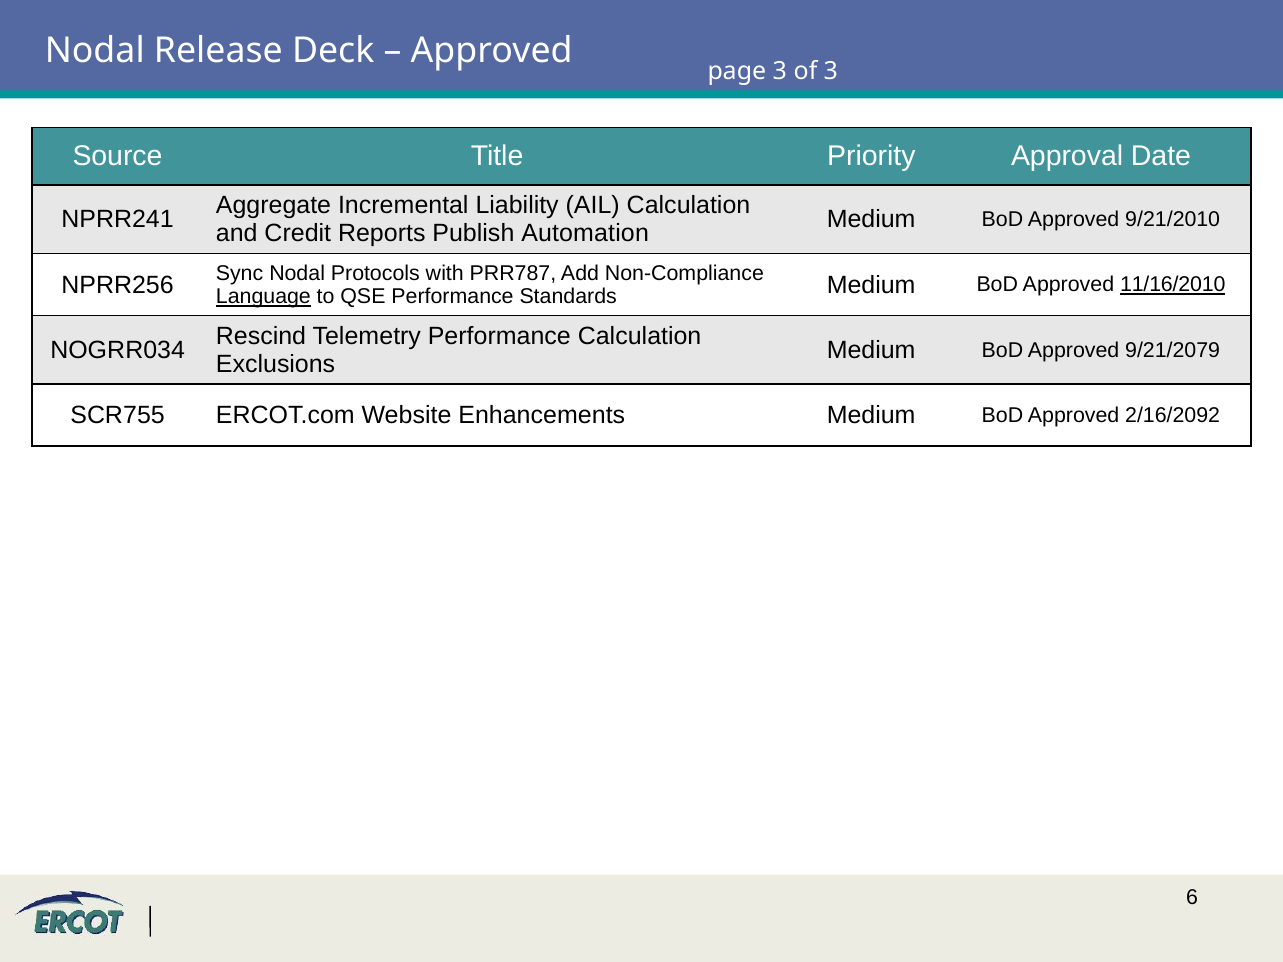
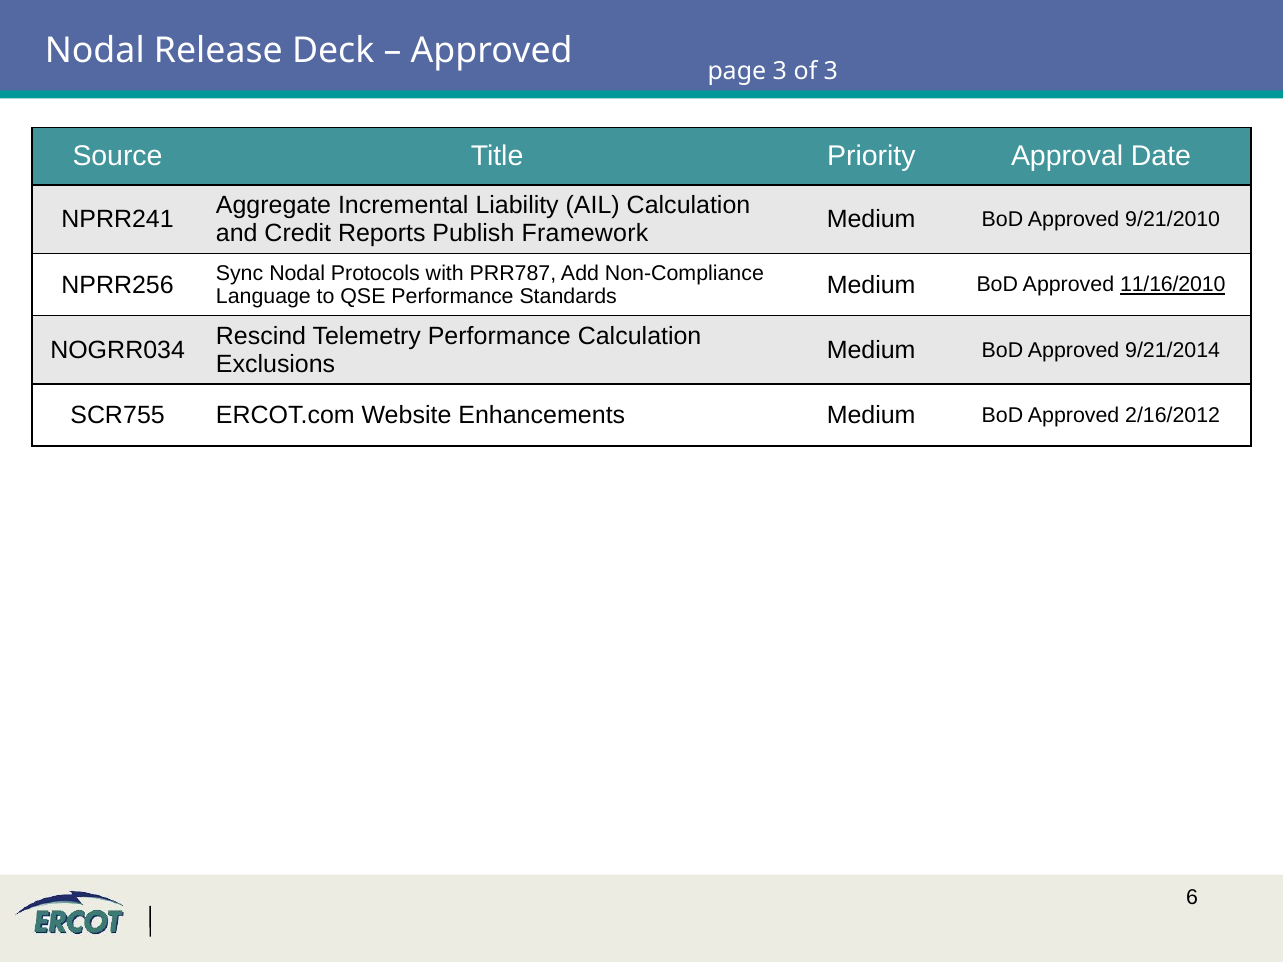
Automation: Automation -> Framework (585, 234)
Language underline: present -> none (263, 297)
9/21/2079: 9/21/2079 -> 9/21/2014 (1173, 350)
2/16/2092: 2/16/2092 -> 2/16/2012 (1173, 416)
